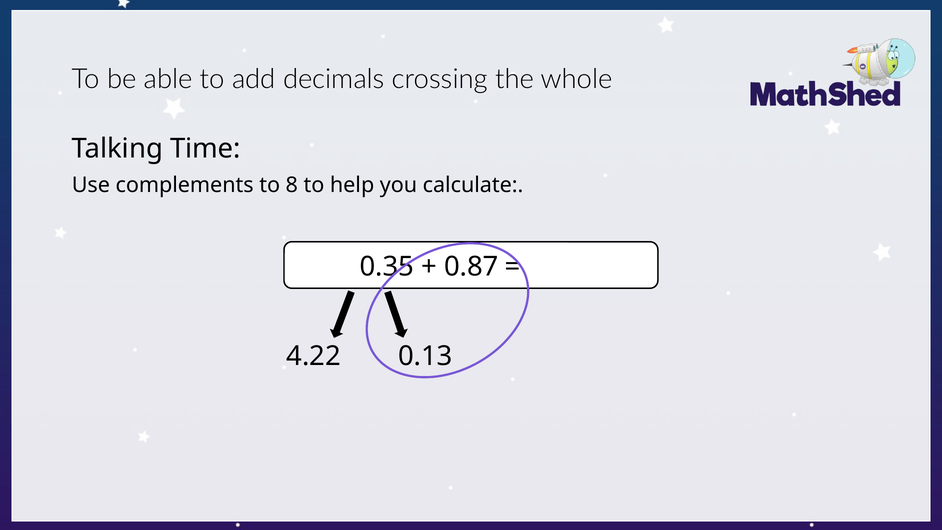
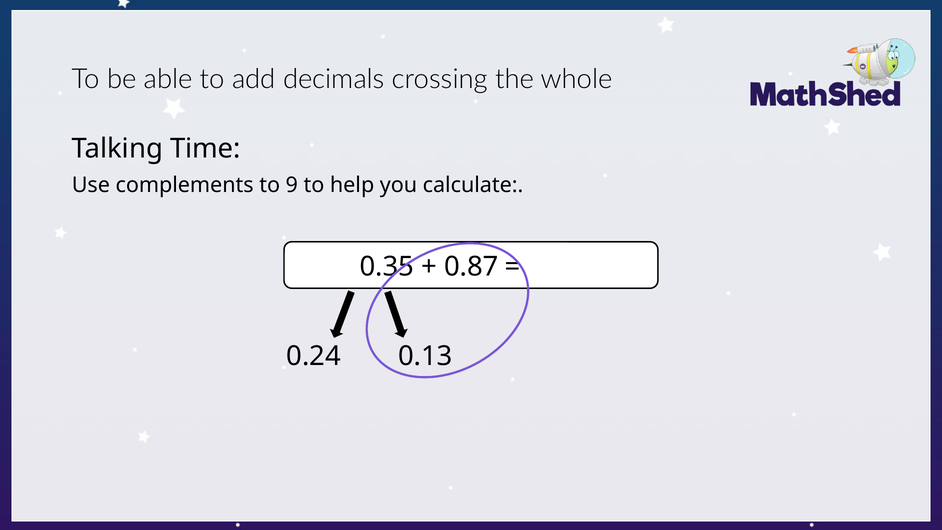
8: 8 -> 9 (292, 185)
4.22: 4.22 -> 0.24 (314, 356)
